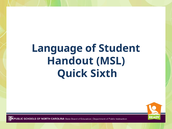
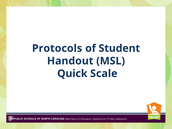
Language: Language -> Protocols (57, 48)
Sixth: Sixth -> Scale (104, 74)
